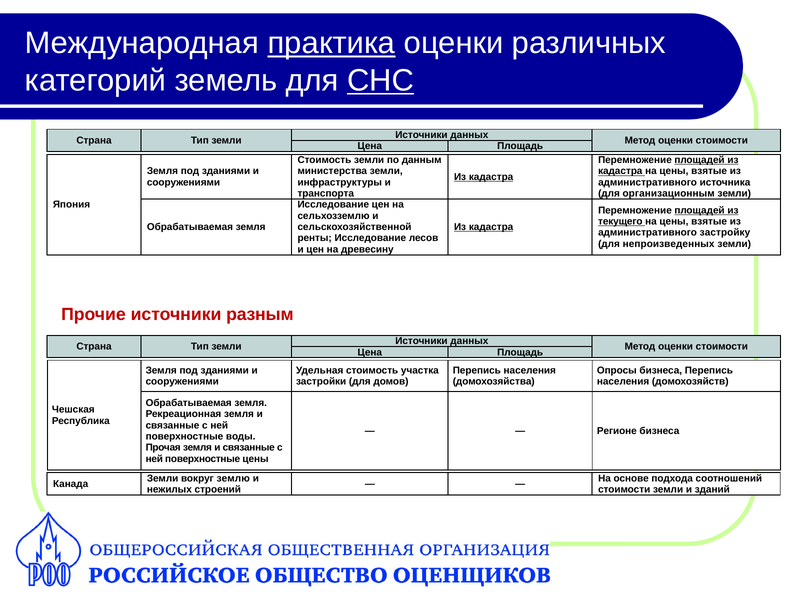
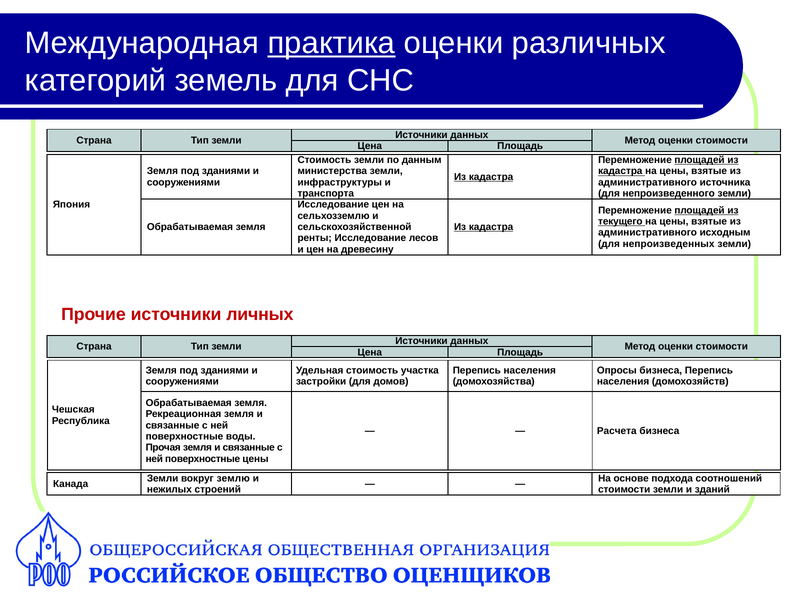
СНС underline: present -> none (381, 80)
организационным: организационным -> непроизведенного (669, 194)
застройку: застройку -> исходным (725, 233)
разным: разным -> личных (260, 314)
Регионе: Регионе -> Расчета (617, 431)
